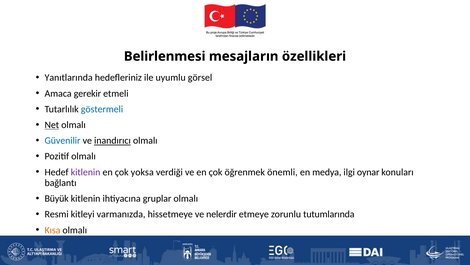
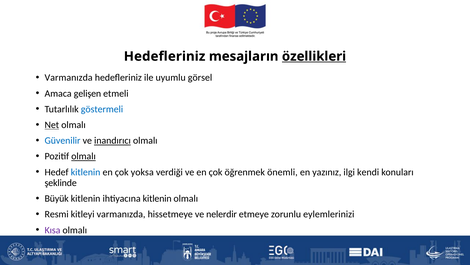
Belirlenmesi: Belirlenmesi -> Hedefleriniz (165, 56)
özellikleri underline: none -> present (314, 56)
Yanıtlarında: Yanıtlarında -> Varmanızda (69, 78)
gerekir: gerekir -> gelişen (87, 93)
olmalı underline: none -> present (84, 156)
kitlenin colour: purple -> blue (86, 172)
medya: medya -> yazınız (327, 172)
oynar: oynar -> kendi (368, 172)
bağlantı: bağlantı -> şeklinde (61, 183)
ihtiyacına gruplar: gruplar -> kitlenin (157, 198)
tutumlarında: tutumlarında -> eylemlerinizi (329, 214)
Kısa colour: orange -> purple (53, 230)
